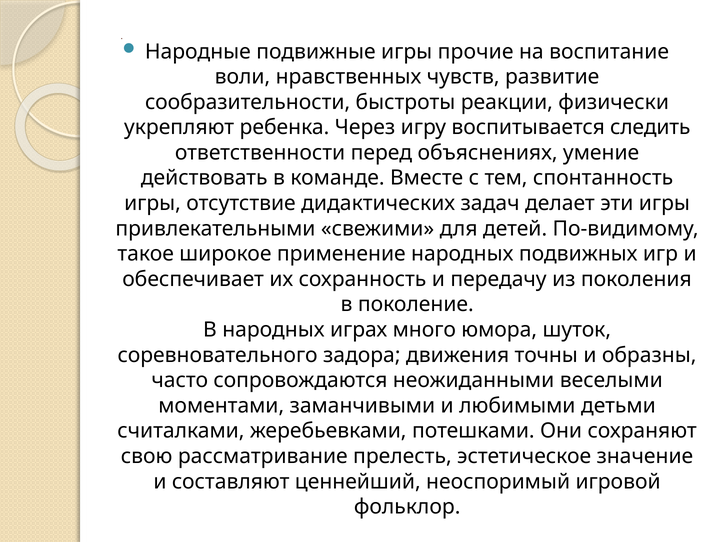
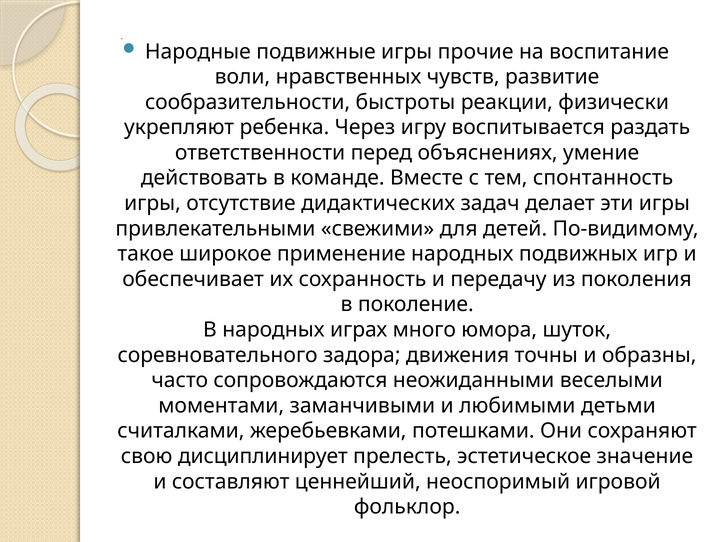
следить: следить -> раздать (650, 128)
рассматривание: рассматривание -> дисциплинирует (263, 456)
